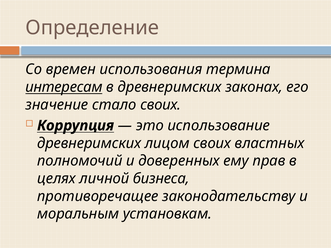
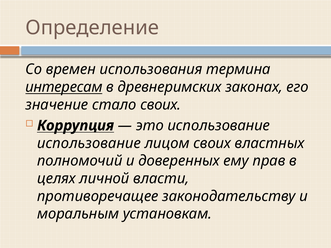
древнеримских: древнеримских -> использование (89, 143)
бизнеса: бизнеса -> власти (161, 179)
